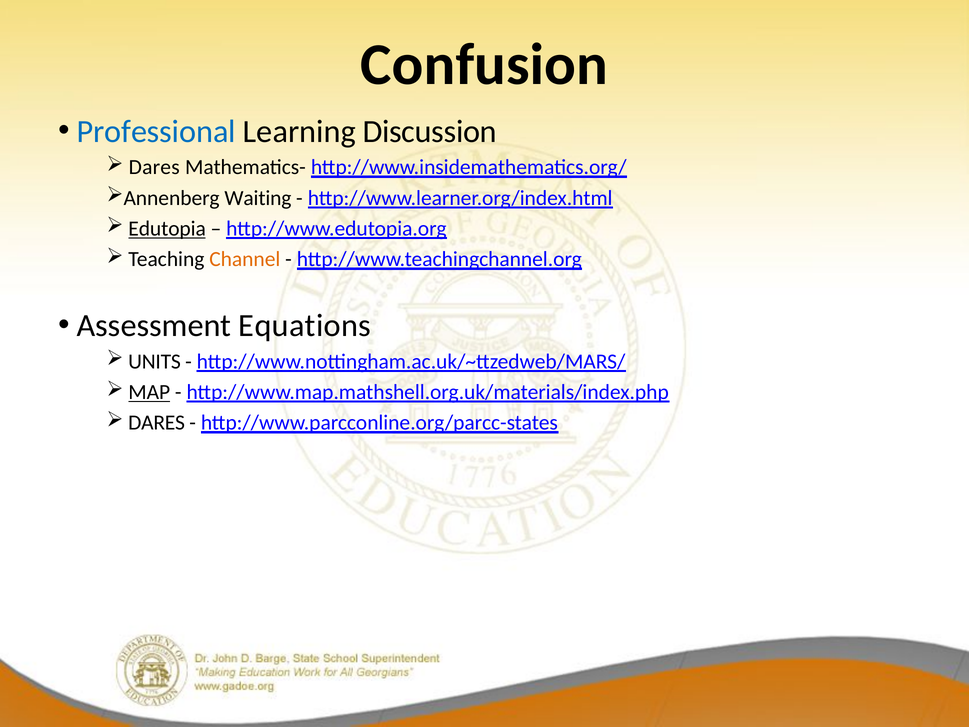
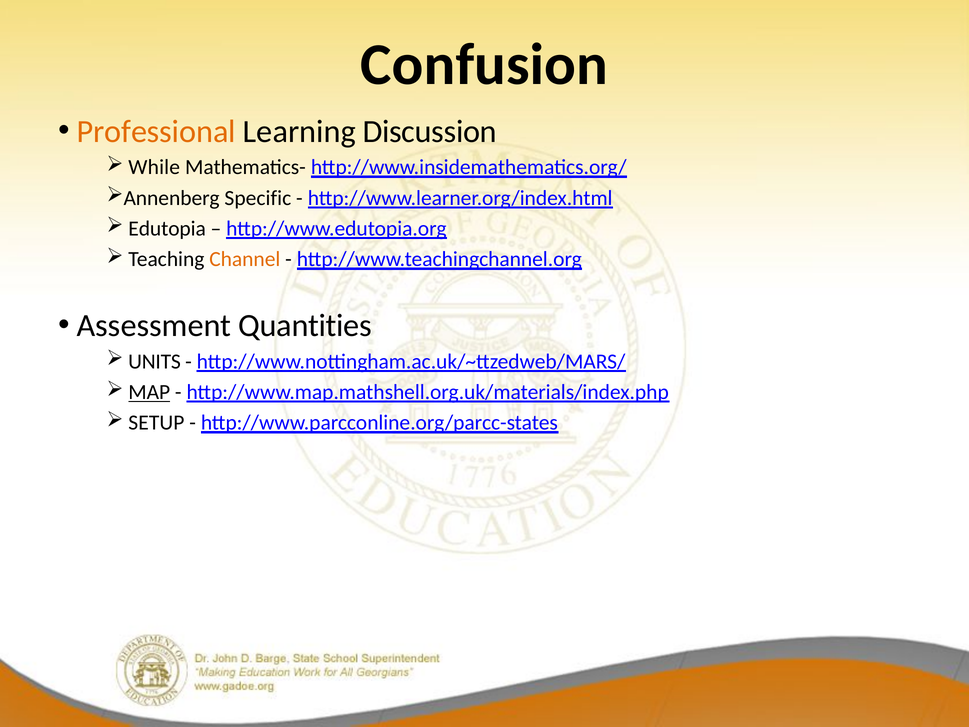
Professional colour: blue -> orange (156, 131)
Dares: Dares -> While (154, 167)
Waiting: Waiting -> Specific (258, 198)
Edutopia underline: present -> none (167, 229)
Equations: Equations -> Quantities (305, 326)
DARES: DARES -> SETUP (156, 423)
